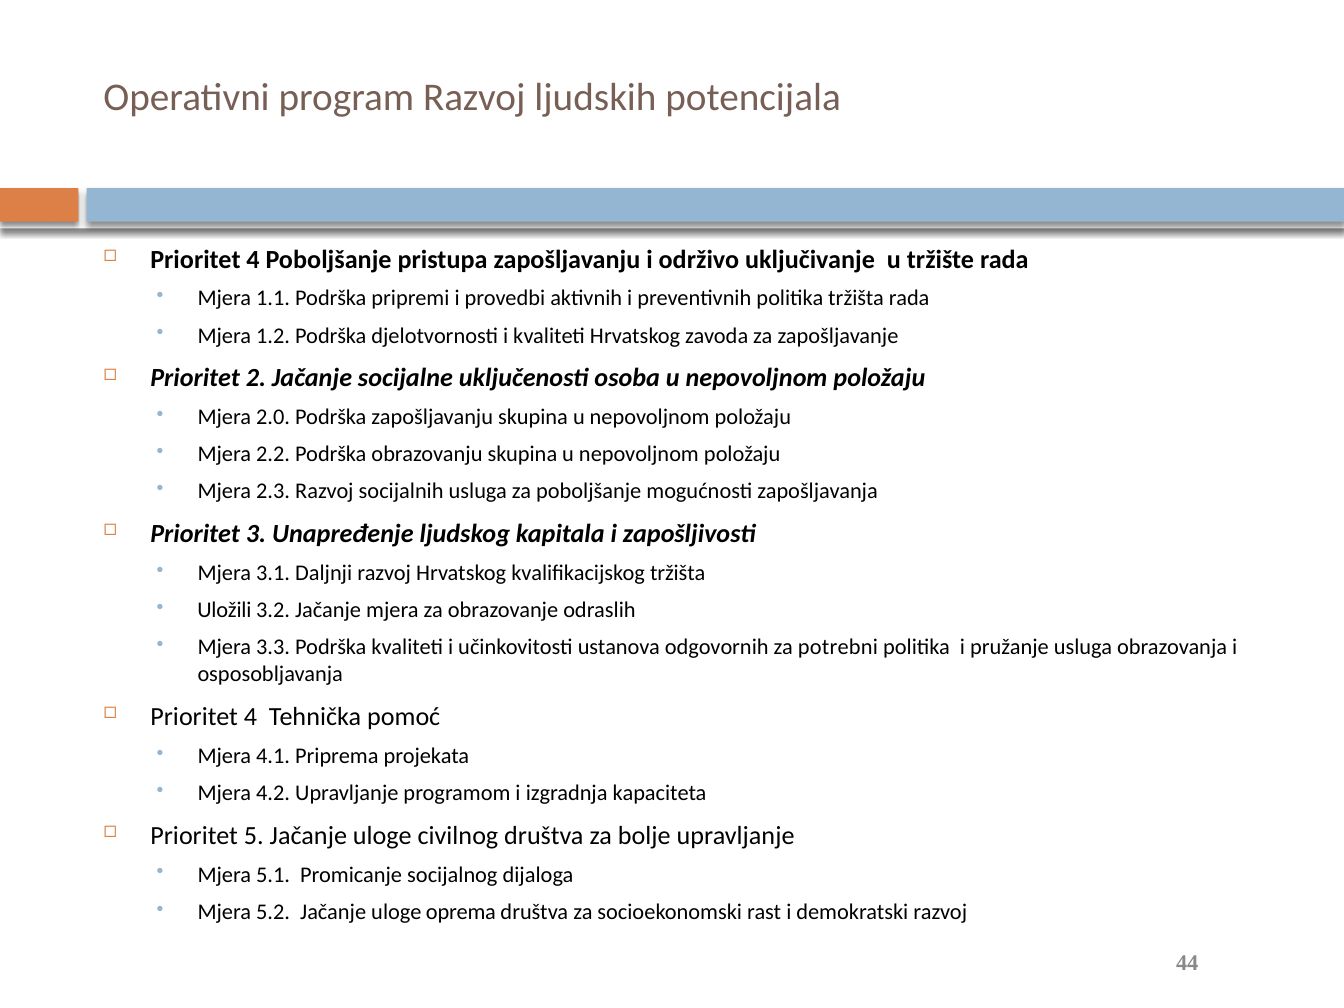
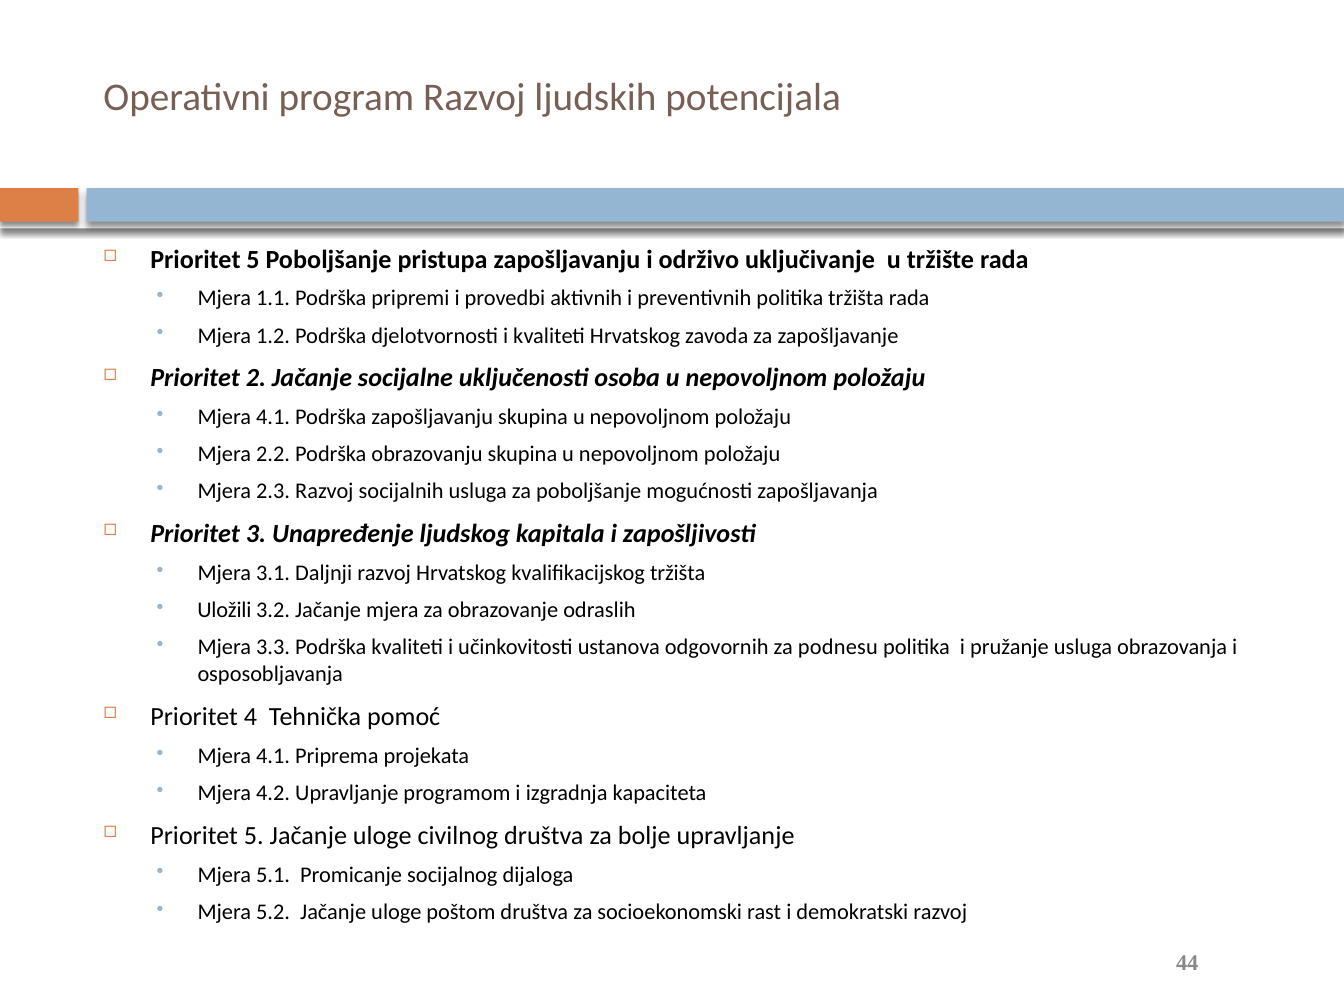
4: 4 -> 5 (253, 259)
2.0: 2.0 -> 4.1 (273, 417)
potrebni: potrebni -> podnesu (838, 647)
oprema: oprema -> poštom (461, 912)
